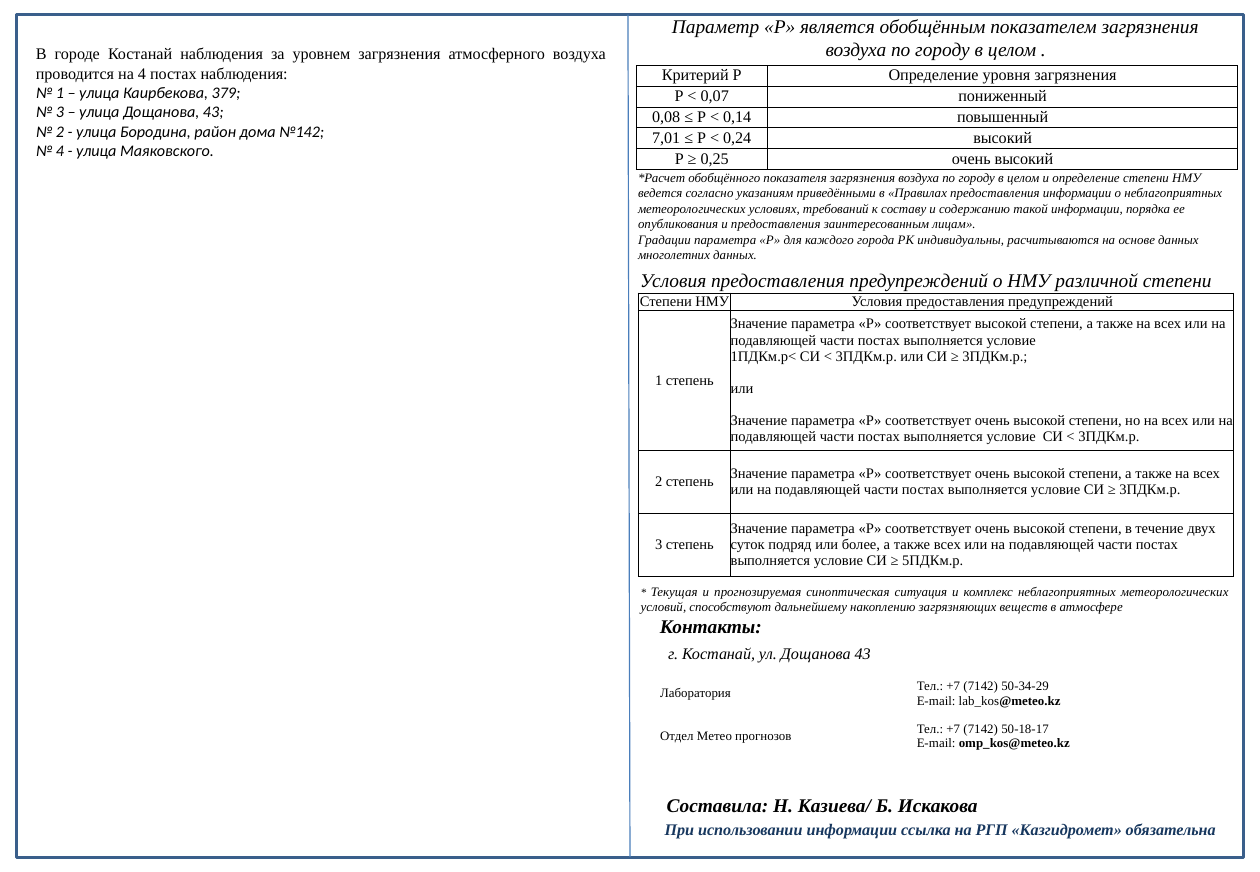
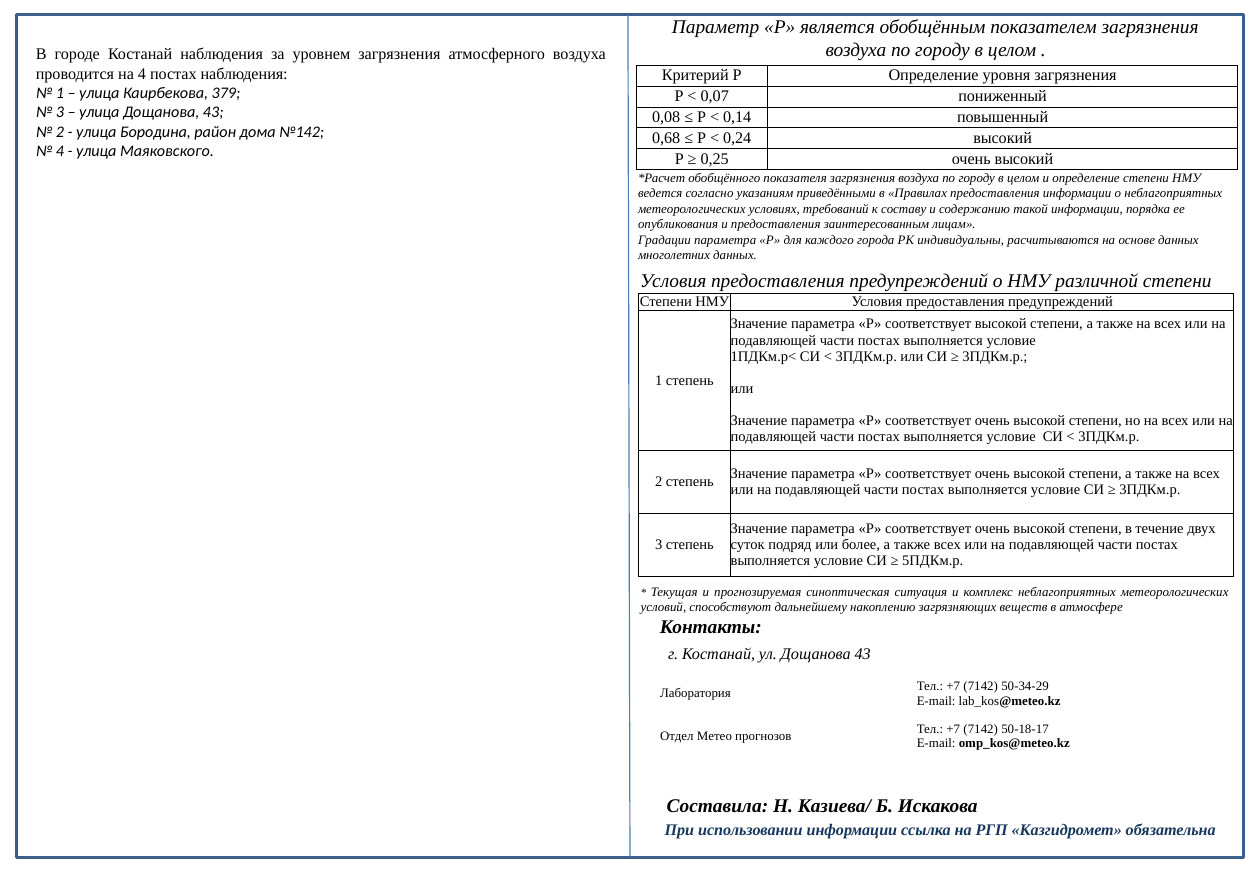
7,01: 7,01 -> 0,68 (666, 138)
